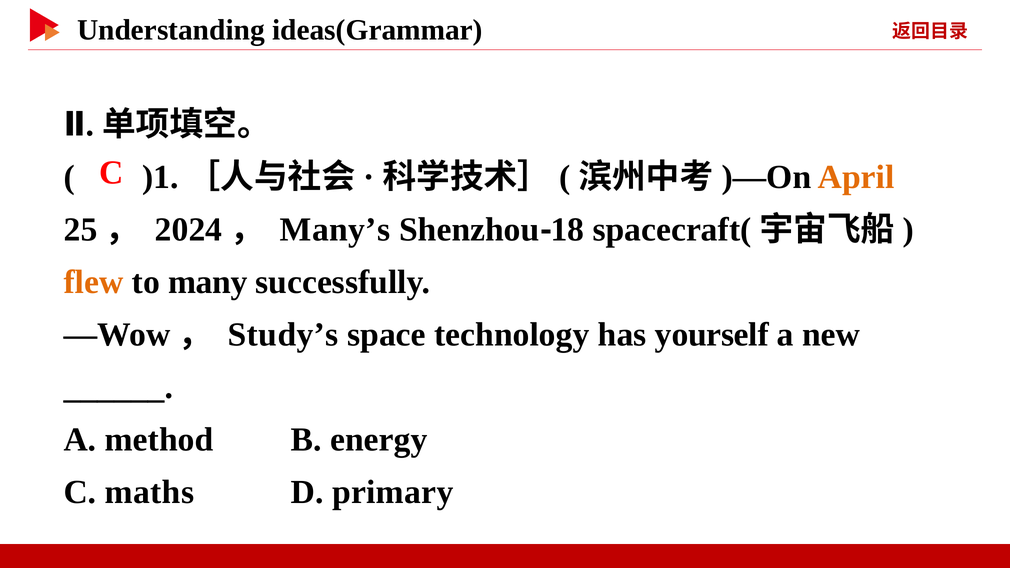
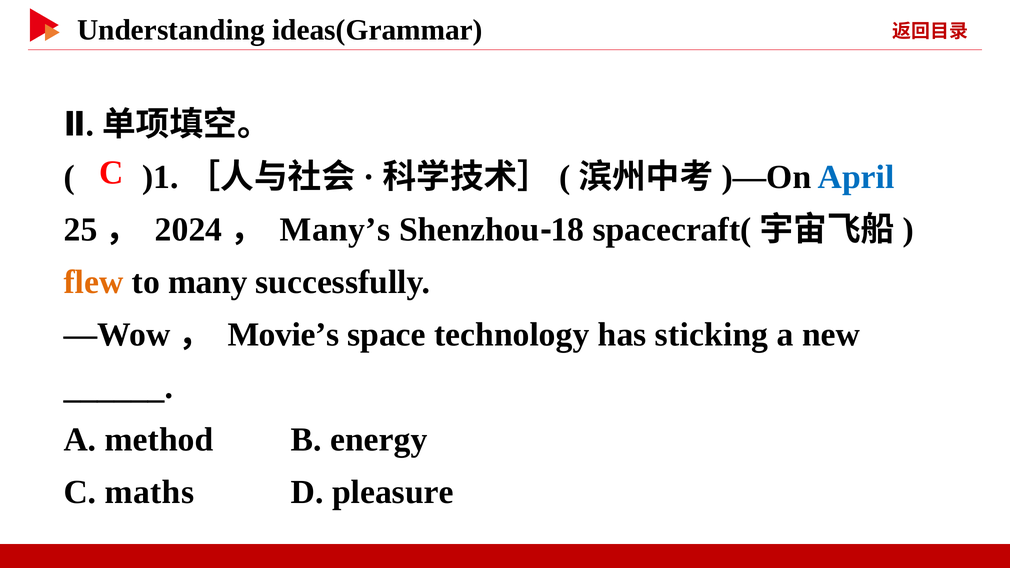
April colour: orange -> blue (856, 177)
Study’s: Study’s -> Movie’s (283, 335)
yourself: yourself -> sticking (712, 335)
primary: primary -> pleasure (393, 492)
